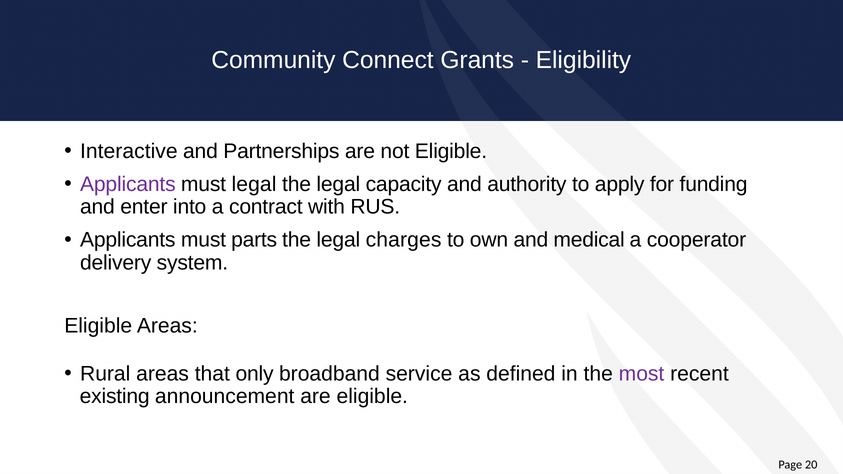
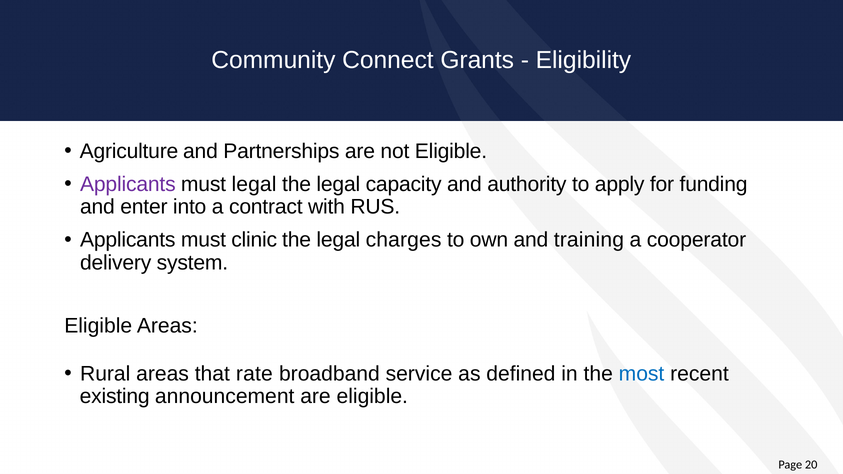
Interactive: Interactive -> Agriculture (129, 151)
parts: parts -> clinic (254, 240)
medical: medical -> training (589, 240)
only: only -> rate (254, 374)
most colour: purple -> blue (642, 374)
